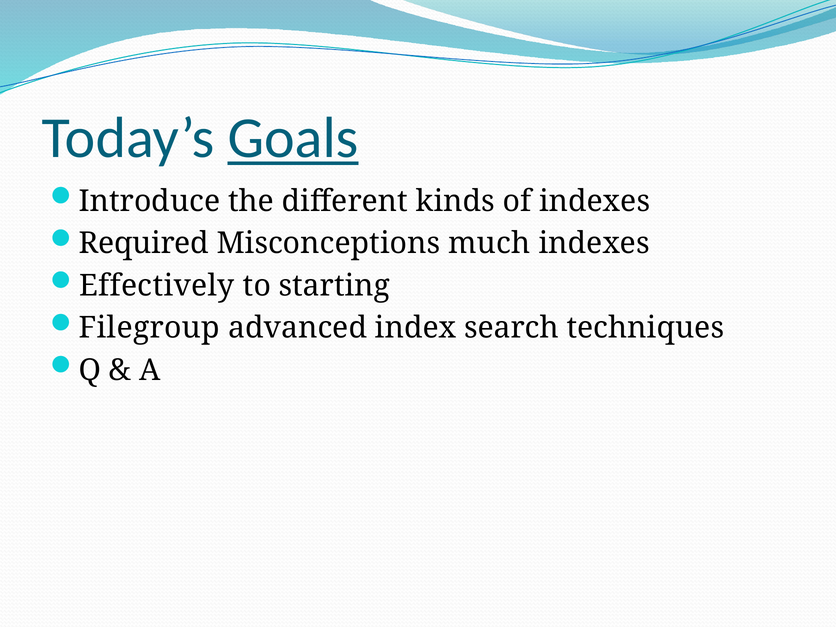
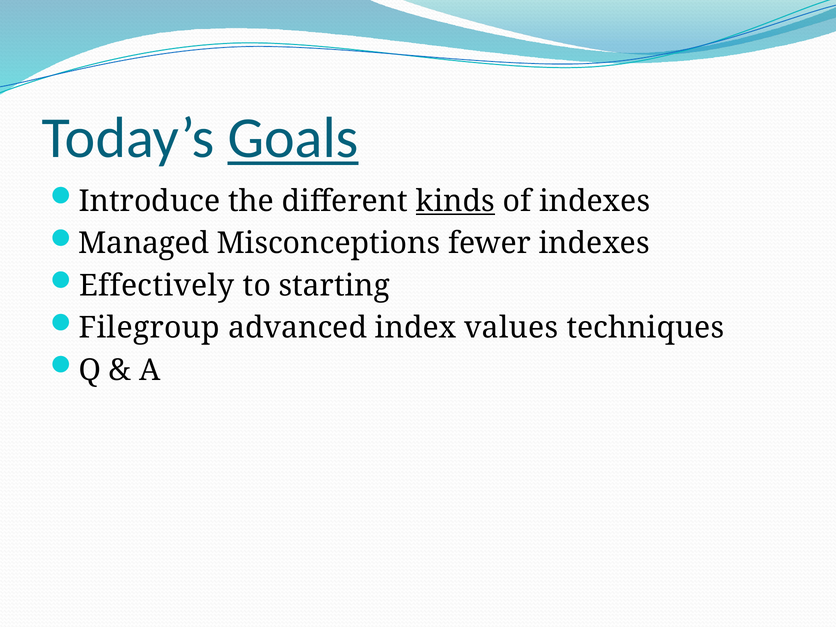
kinds underline: none -> present (455, 201)
Required: Required -> Managed (144, 244)
much: much -> fewer (490, 244)
search: search -> values (511, 328)
